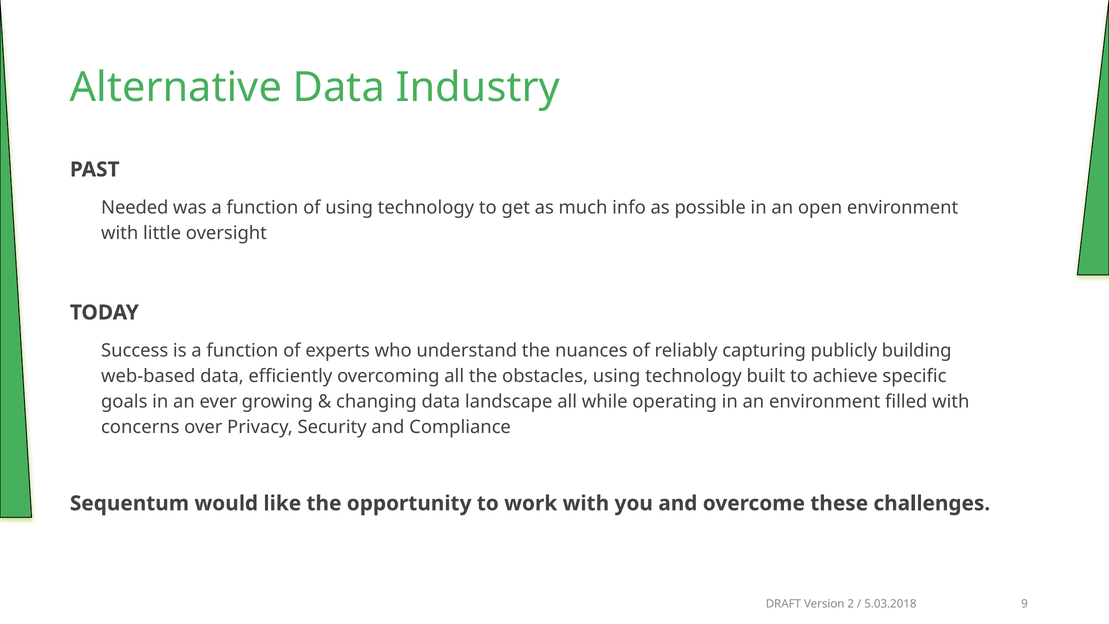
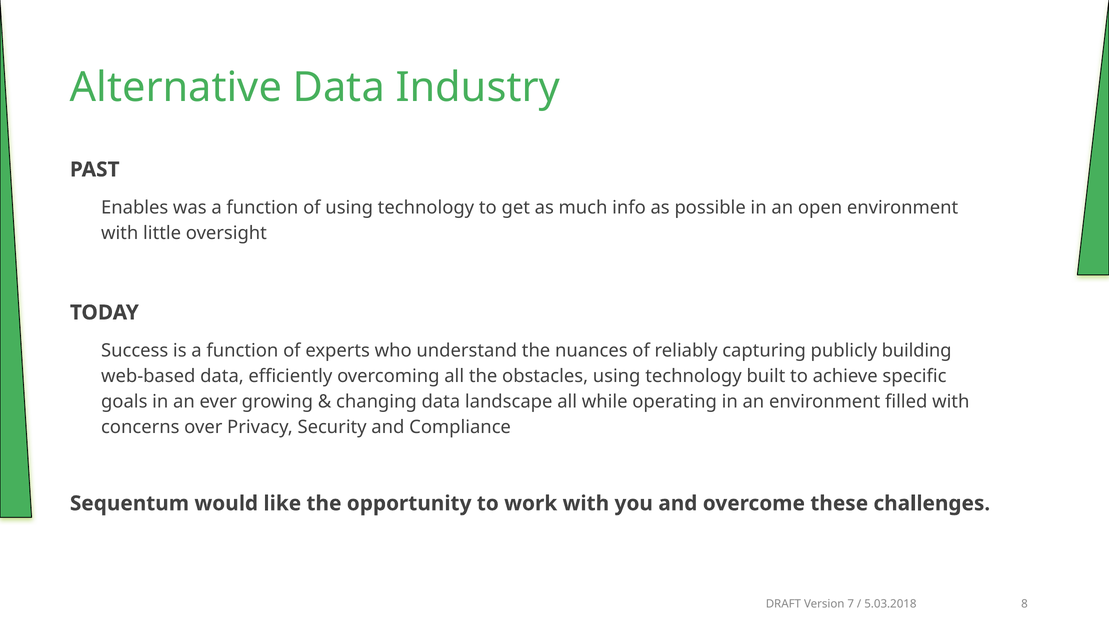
Needed: Needed -> Enables (135, 208)
2: 2 -> 7 (851, 604)
9: 9 -> 8 (1025, 604)
